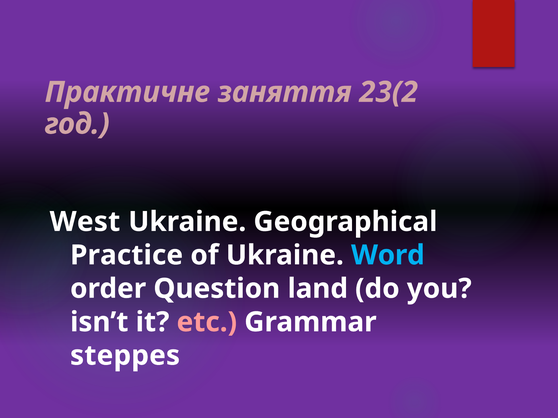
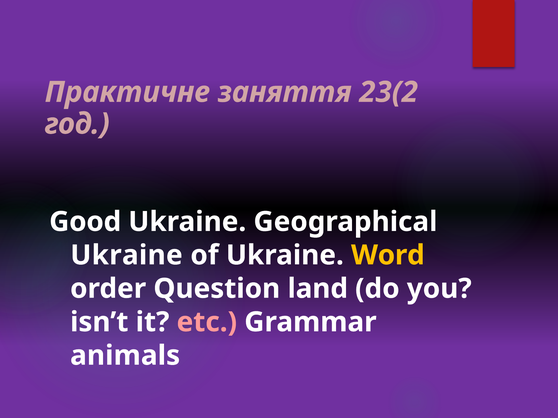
West: West -> Good (85, 222)
Practice: Practice -> Ukraine (126, 255)
Word colour: light blue -> yellow (388, 255)
steppes: steppes -> animals (125, 356)
